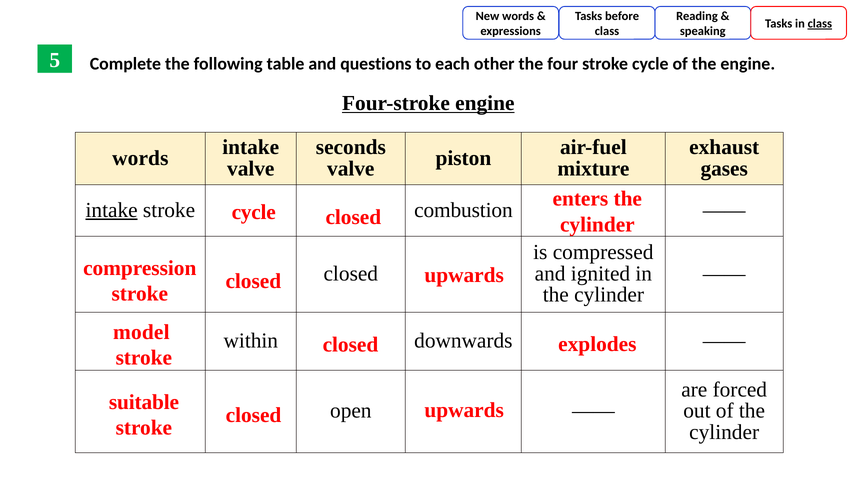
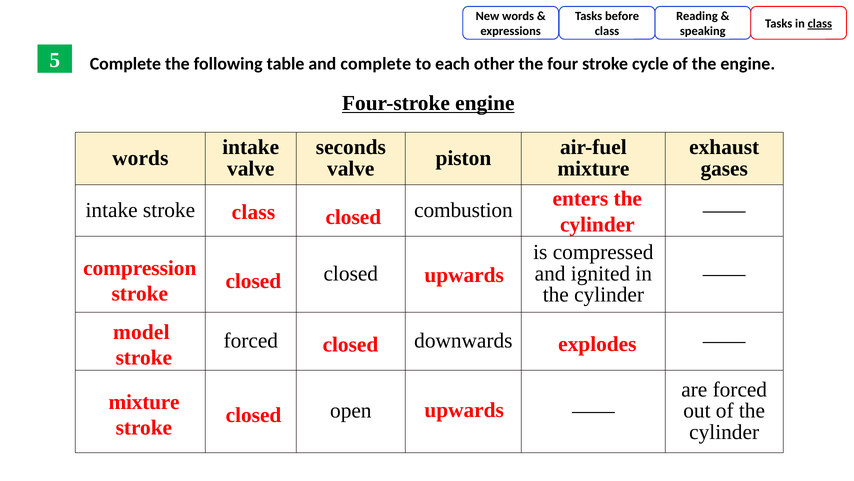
and questions: questions -> complete (376, 64)
intake underline: present -> none (112, 210)
cycle: cycle -> class (253, 212)
within: within -> forced (251, 340)
suitable: suitable -> mixture (144, 402)
